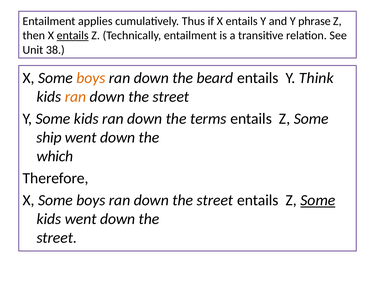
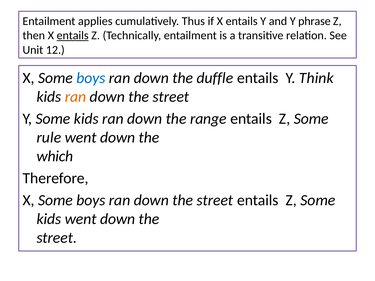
38: 38 -> 12 (55, 50)
boys colour: orange -> blue (91, 78)
beard: beard -> duffle (215, 78)
terms: terms -> range (208, 119)
ship: ship -> rule (49, 138)
Some underline: present -> none (318, 200)
